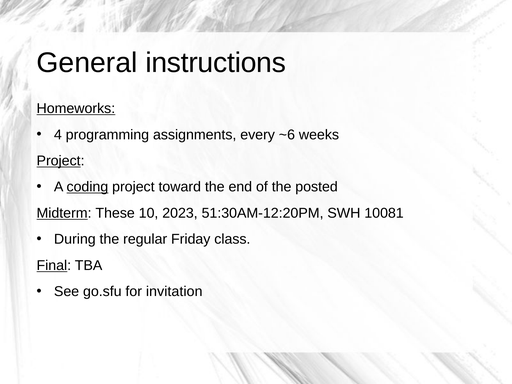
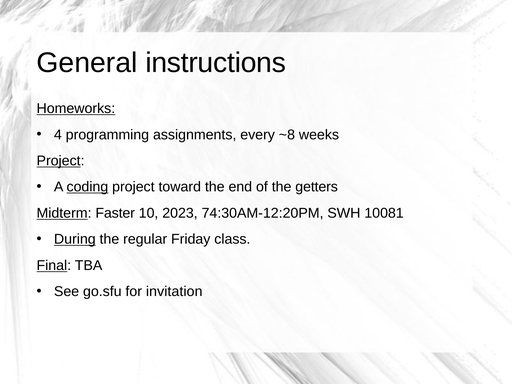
~6: ~6 -> ~8 (287, 135)
posted: posted -> getters (317, 187)
These: These -> Faster (115, 213)
51:30AM-12:20PM: 51:30AM-12:20PM -> 74:30AM-12:20PM (263, 213)
During underline: none -> present (75, 239)
